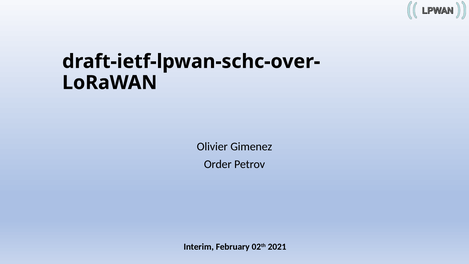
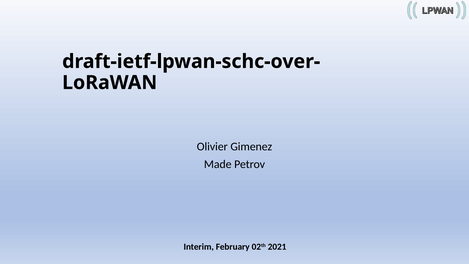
Order: Order -> Made (218, 164)
